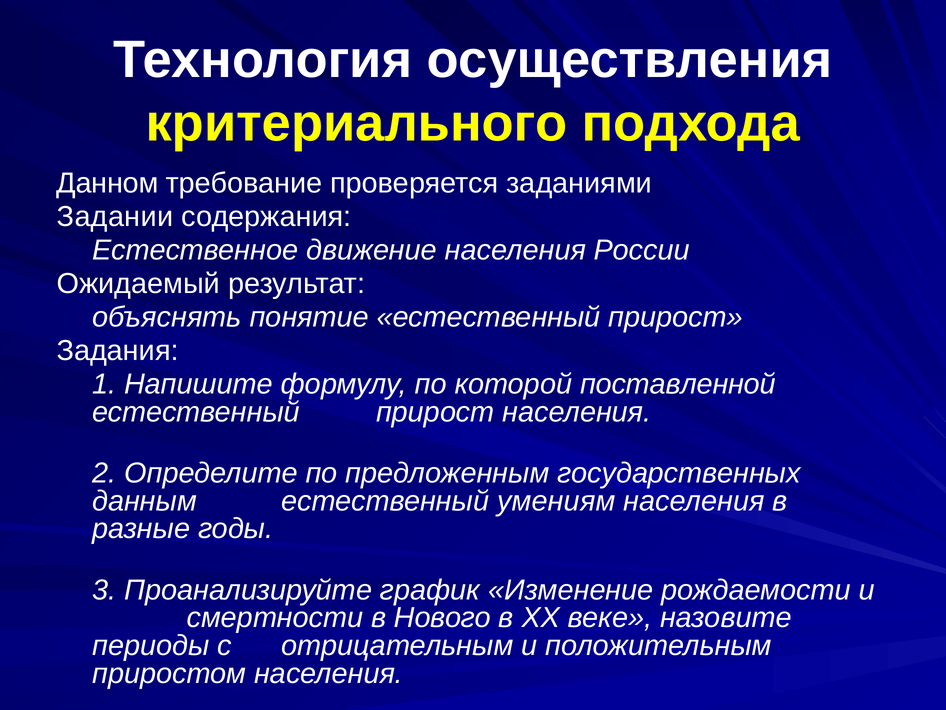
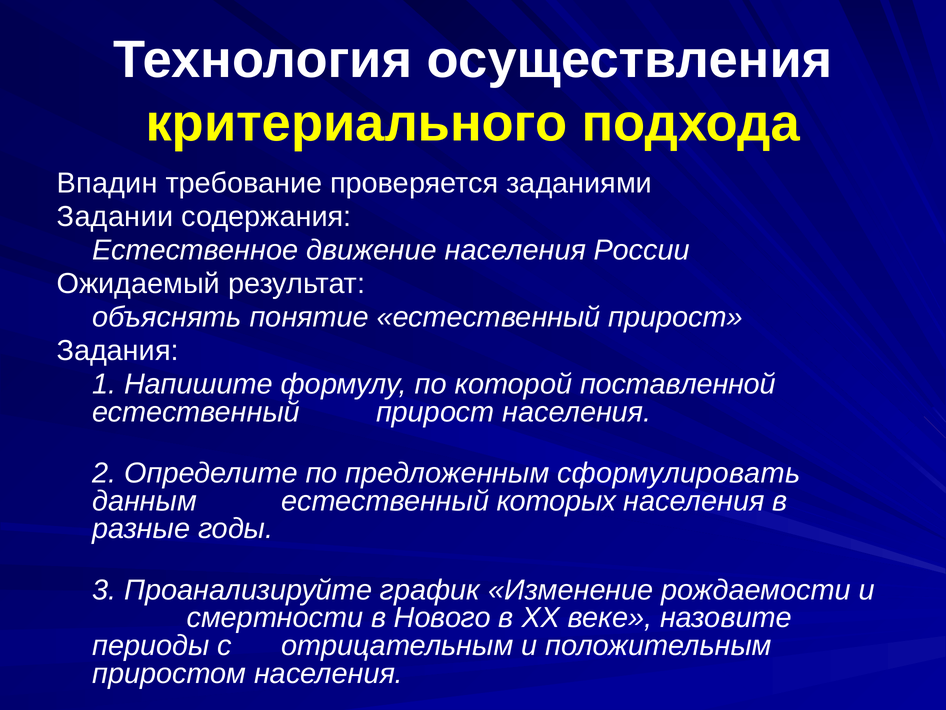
Данном: Данном -> Впадин (107, 183)
государственных: государственных -> сформулировать (679, 473)
умениям: умениям -> которых (556, 501)
